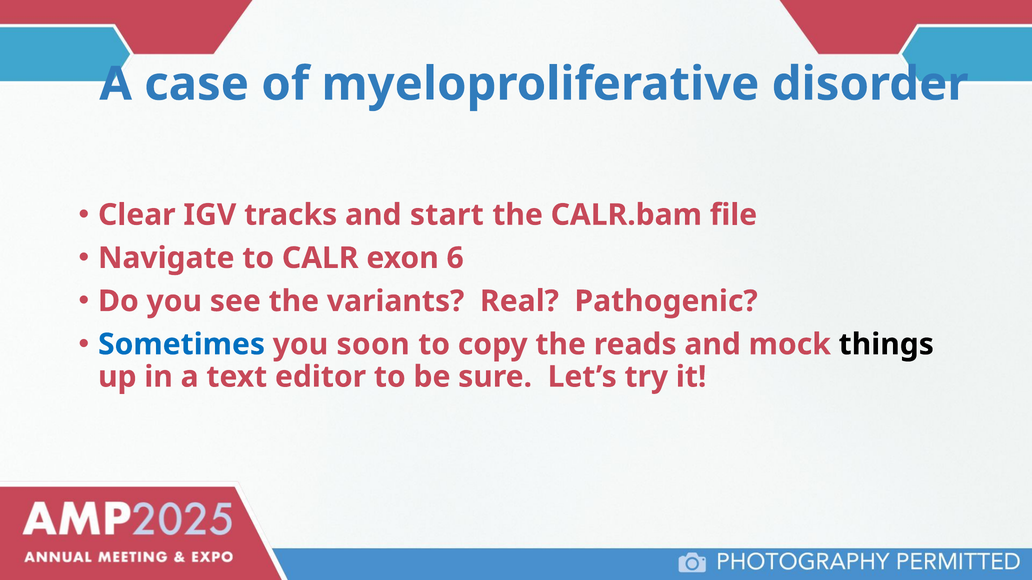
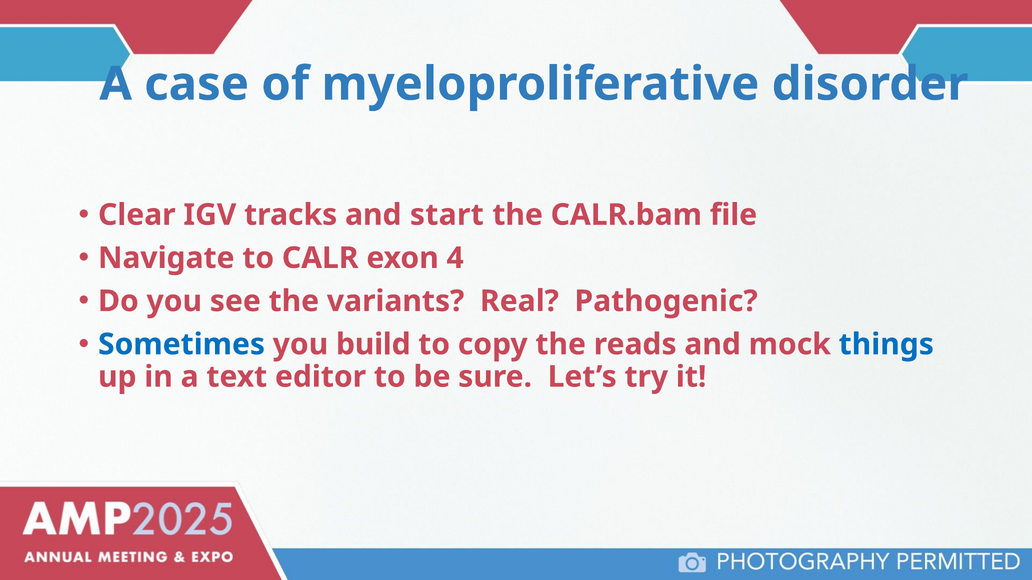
6: 6 -> 4 (455, 258)
soon: soon -> build (373, 345)
things colour: black -> blue (886, 345)
